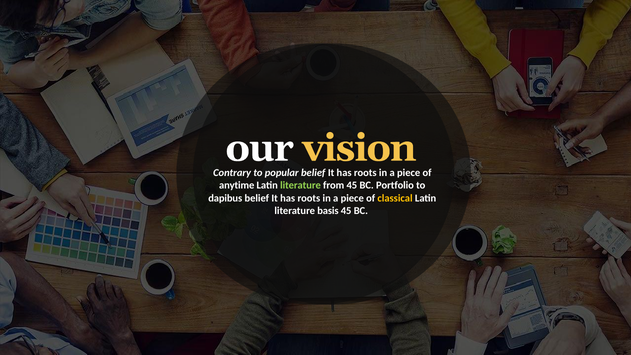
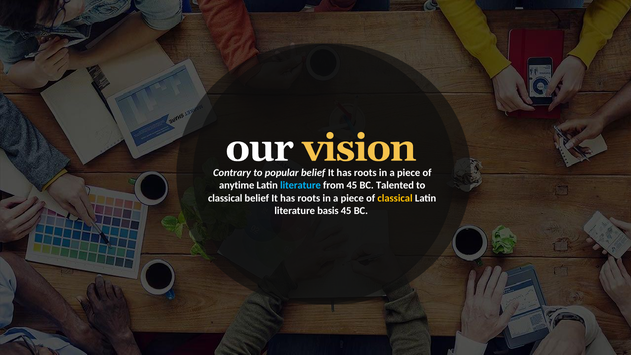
literature colour: light green -> light blue (300, 185)
Portfolio: Portfolio -> Talented (395, 185)
dapibus: dapibus -> classical (225, 198)
